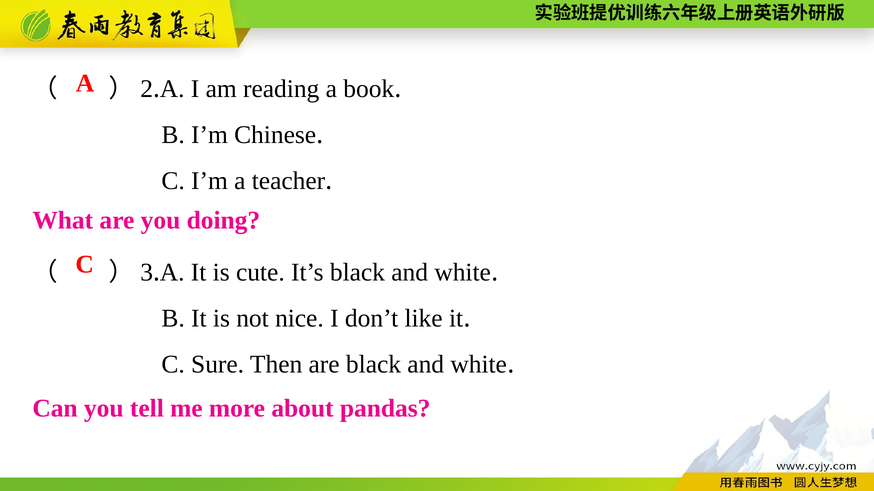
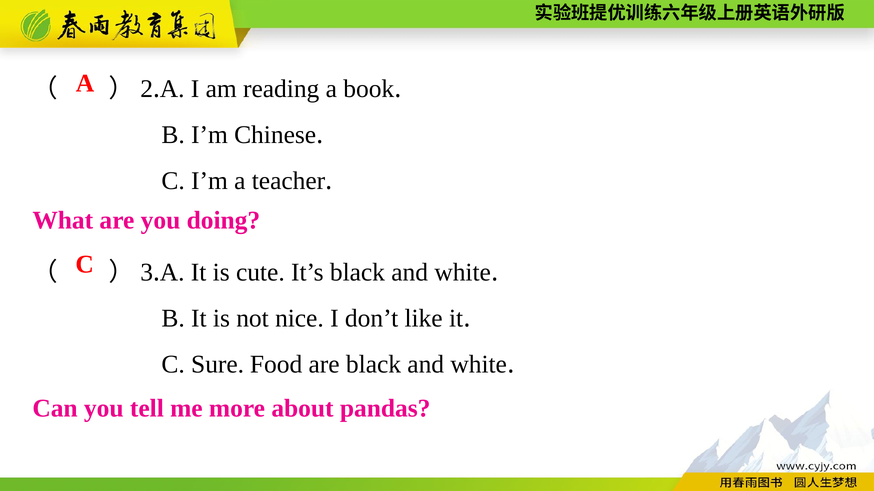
Then: Then -> Food (276, 365)
